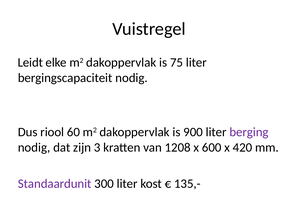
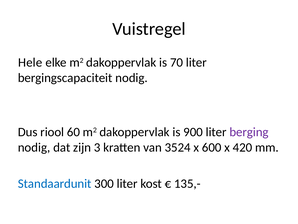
Leidt: Leidt -> Hele (30, 62)
75: 75 -> 70 (176, 62)
1208: 1208 -> 3524 (178, 147)
Standaardunit colour: purple -> blue (55, 183)
